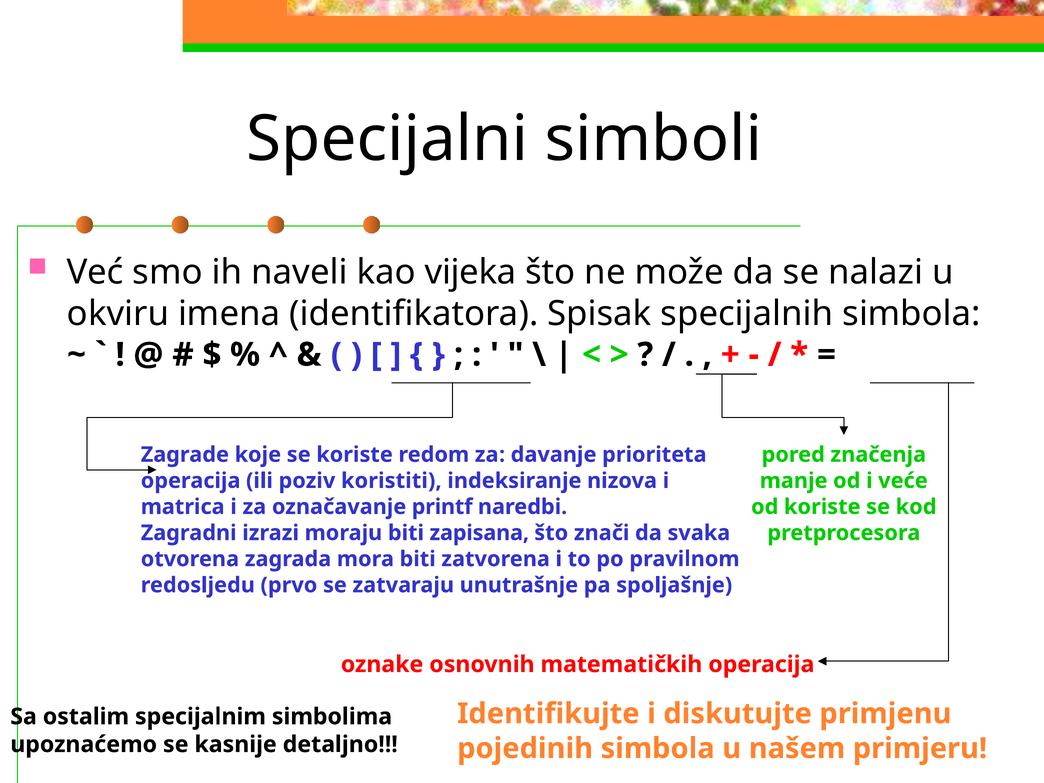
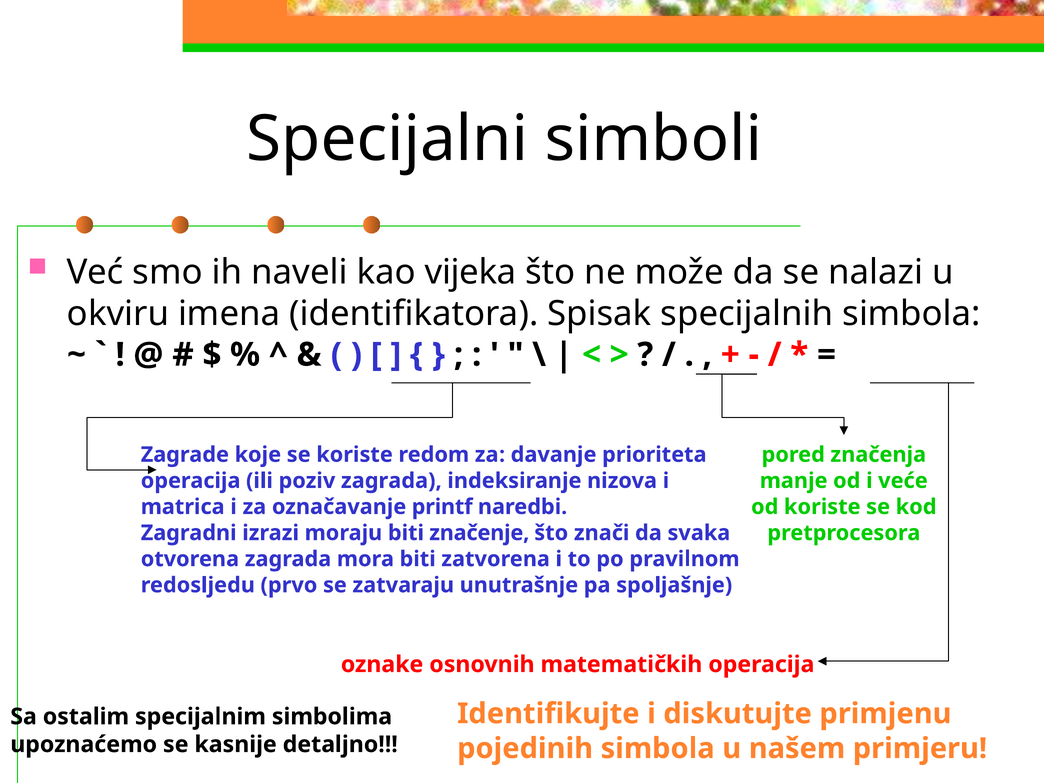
poziv koristiti: koristiti -> zagrada (391, 481)
zapisana: zapisana -> značenje (479, 533)
